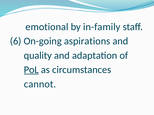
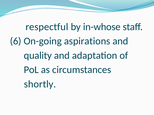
emotional: emotional -> respectful (47, 27)
in-family: in-family -> in-whose (102, 27)
PoL underline: present -> none (31, 70)
cannot: cannot -> shortly (40, 84)
